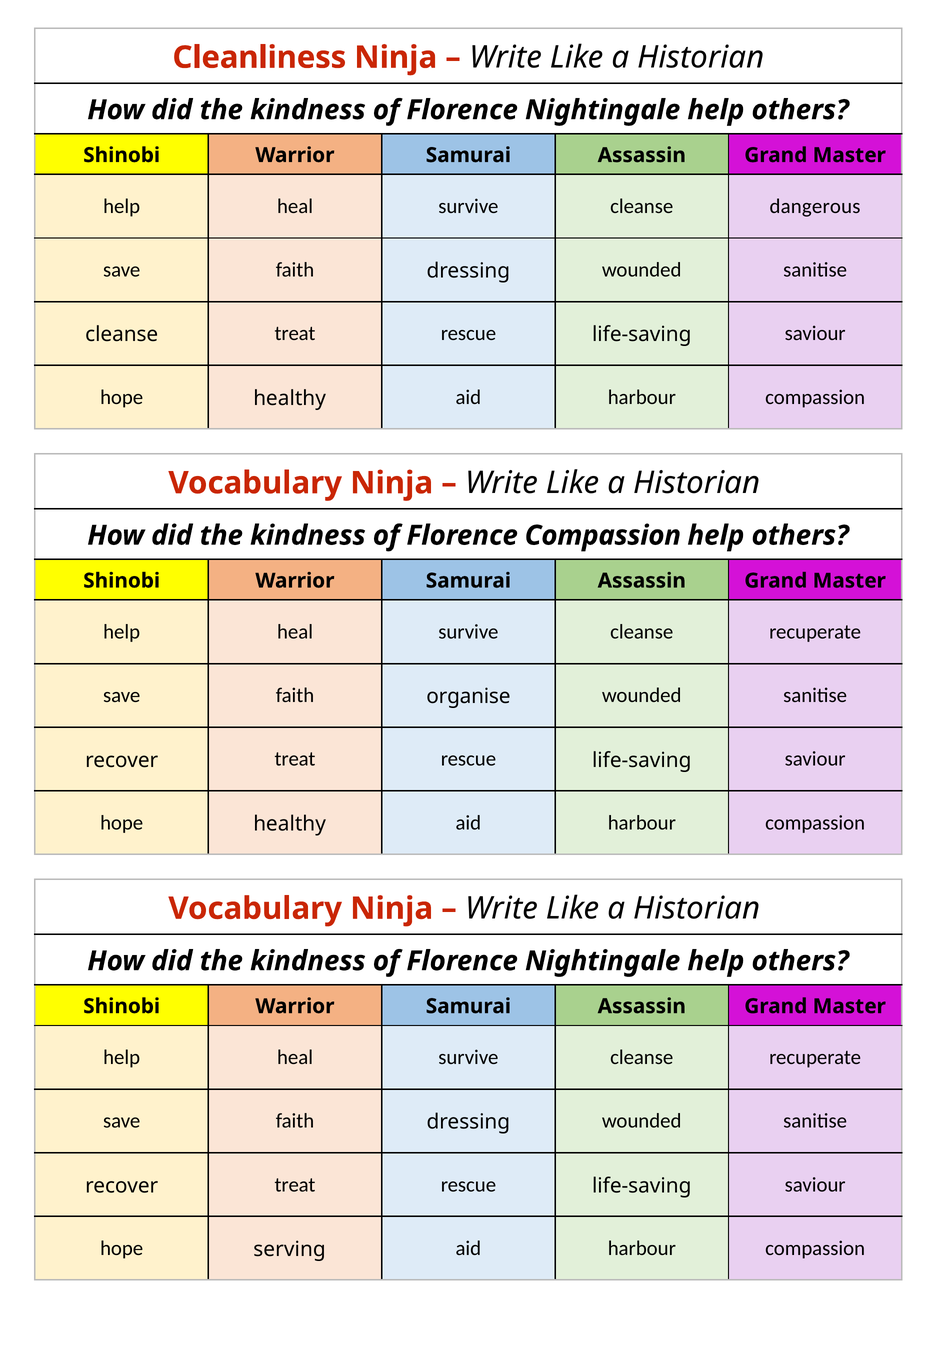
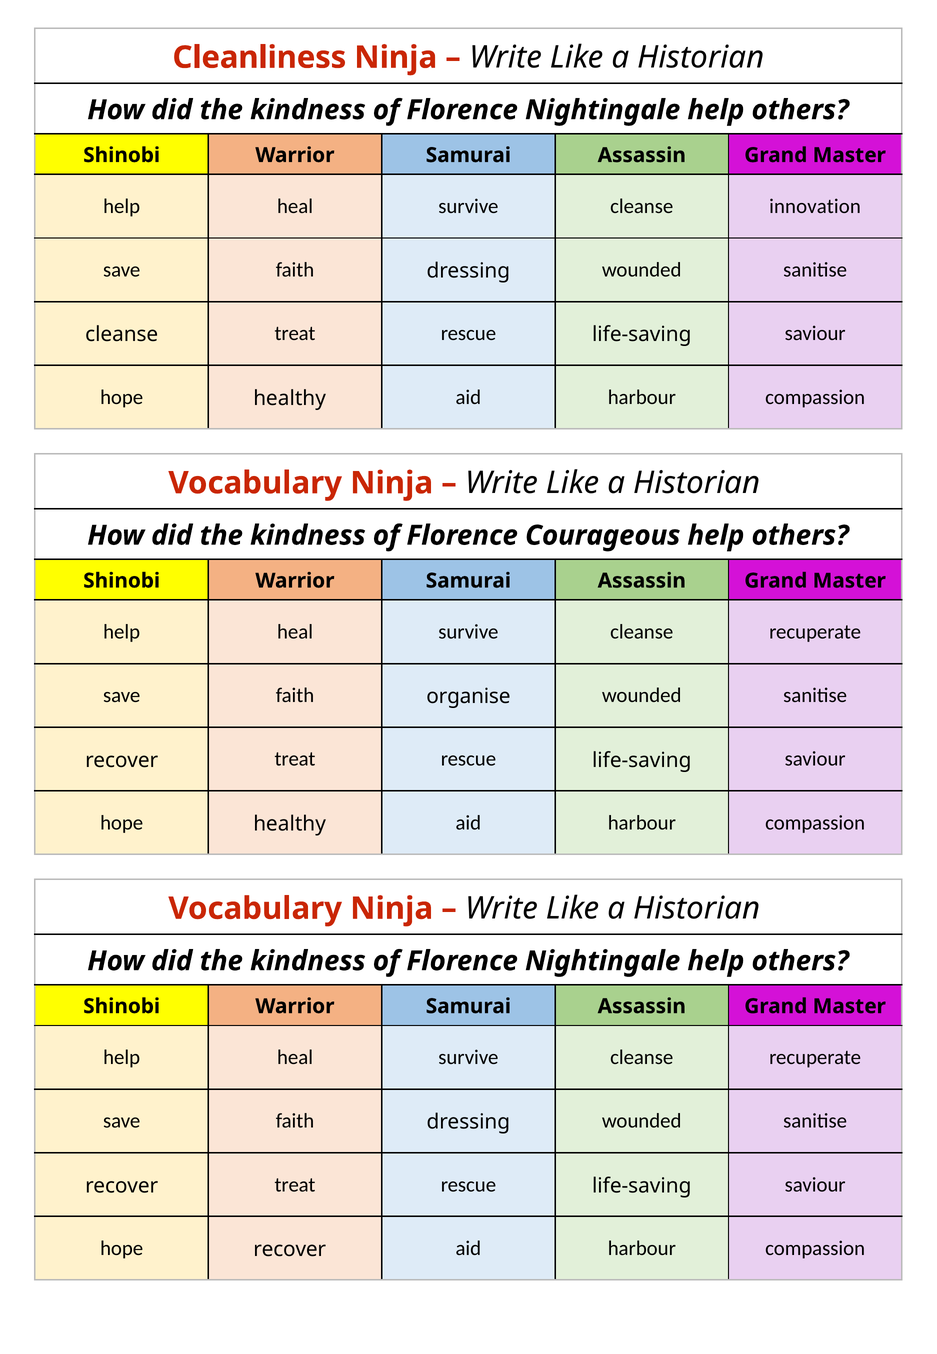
dangerous: dangerous -> innovation (815, 206)
Florence Compassion: Compassion -> Courageous (603, 535)
hope serving: serving -> recover (290, 1249)
